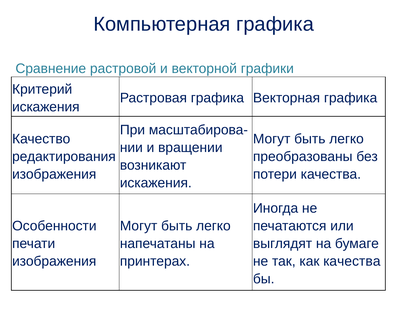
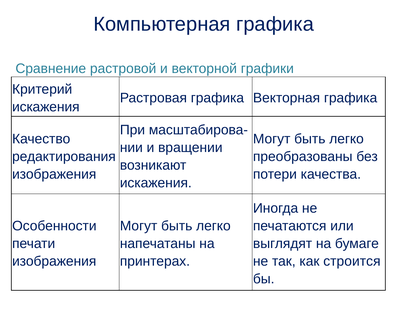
как качества: качества -> строится (352, 261)
